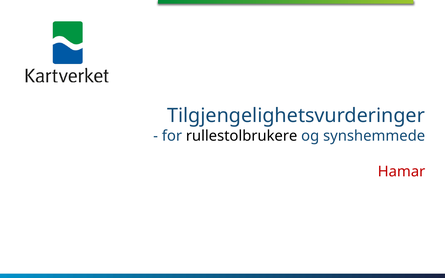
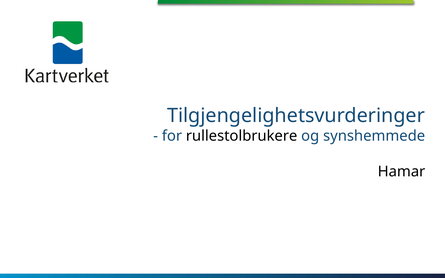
Hamar colour: red -> black (401, 172)
